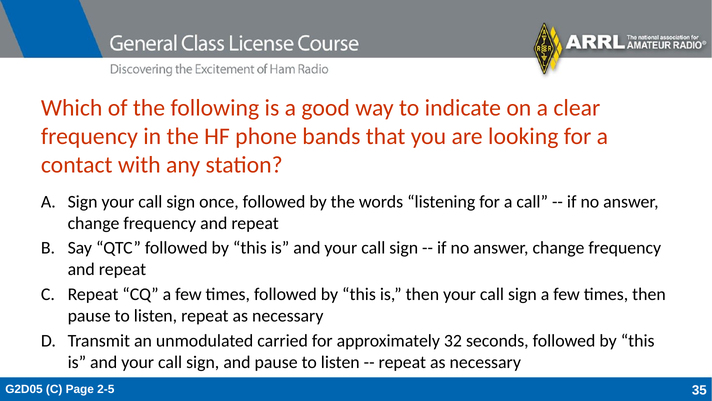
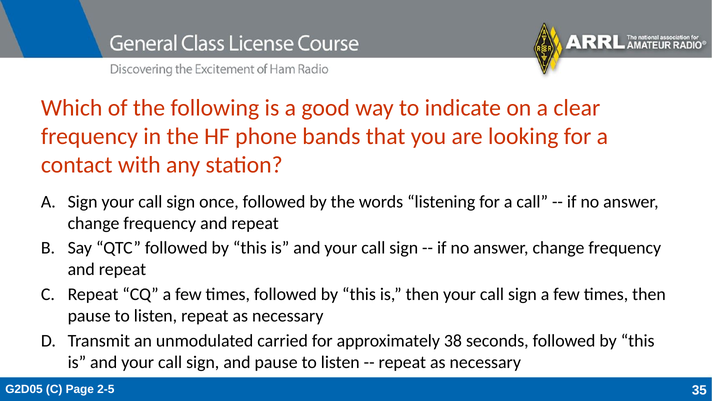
32: 32 -> 38 (453, 340)
